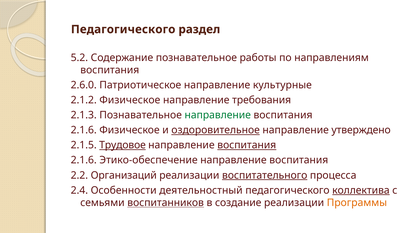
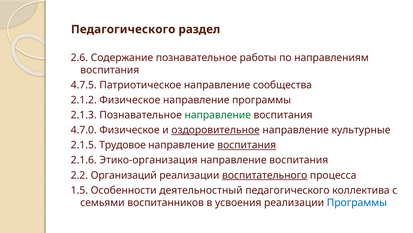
5.2: 5.2 -> 2.6 (79, 58)
2.6.0: 2.6.0 -> 4.7.5 (84, 85)
культурные: культурные -> сообщества (282, 85)
направление требования: требования -> программы (262, 100)
2.1.6: 2.1.6 -> 4.7.0 (84, 130)
утверждено: утверждено -> культурные (361, 130)
Трудовое underline: present -> none (123, 145)
Этико-обеспечение: Этико-обеспечение -> Этико-организация (148, 160)
2.4: 2.4 -> 1.5 (79, 190)
коллектива underline: present -> none (361, 190)
воспитанников underline: present -> none (166, 202)
создание: создание -> усвоения (238, 202)
Программы colour: orange -> blue (357, 202)
